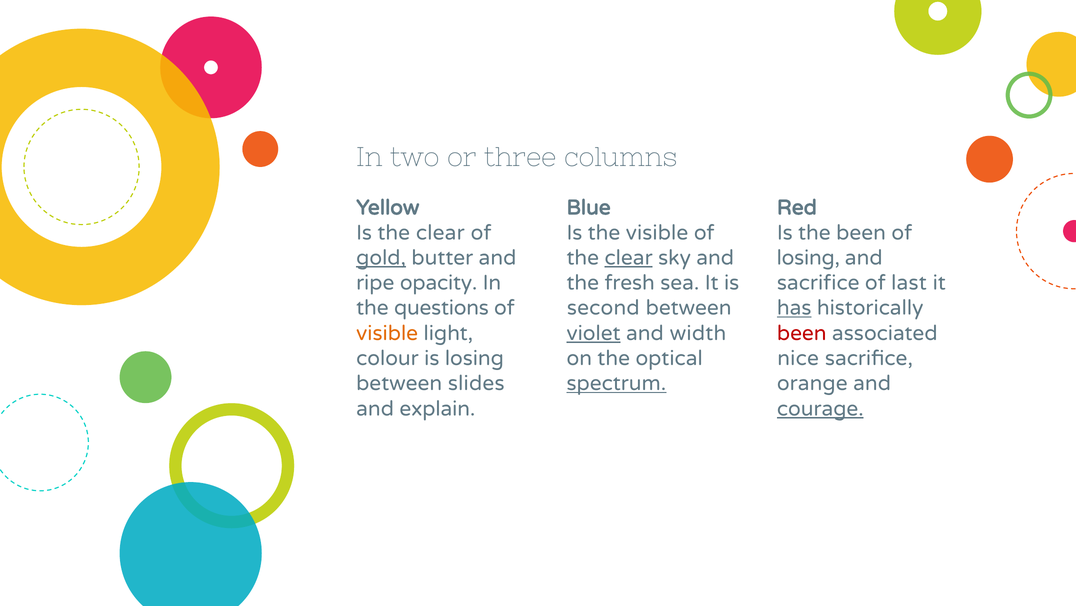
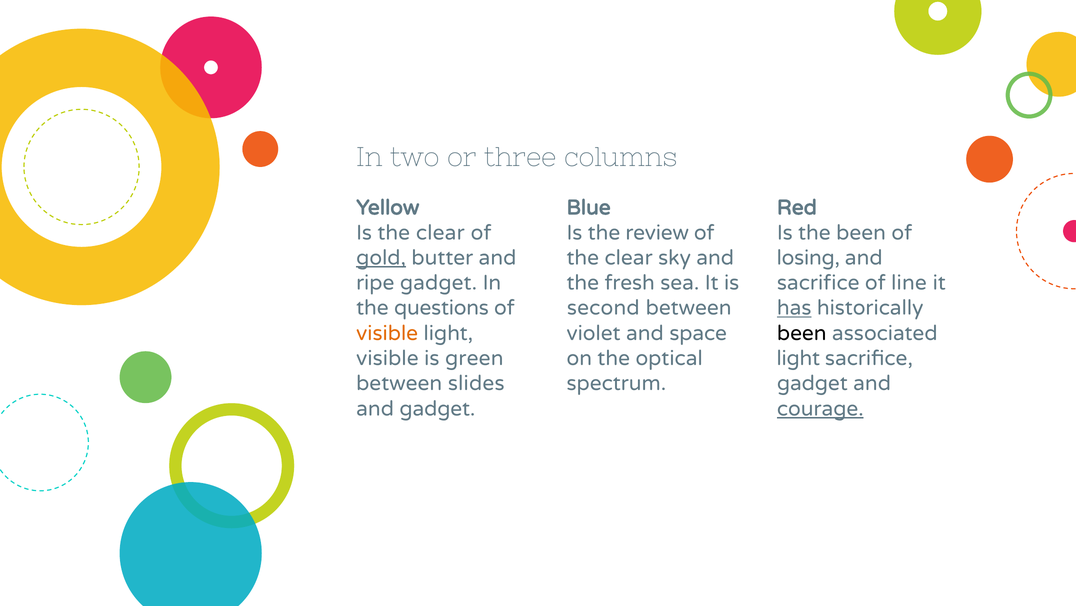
the visible: visible -> review (657, 232)
clear underline: present -> none (629, 257)
ripe opacity: opacity -> gadget (439, 283)
last: last -> line (909, 283)
violet underline: present -> none (594, 333)
width: width -> space (698, 333)
been colour: red -> black (802, 333)
colour: colour -> visible (387, 358)
is losing: losing -> green (474, 358)
nice: nice -> light (798, 358)
spectrum underline: present -> none (616, 383)
orange: orange -> gadget (812, 383)
and explain: explain -> gadget (437, 408)
